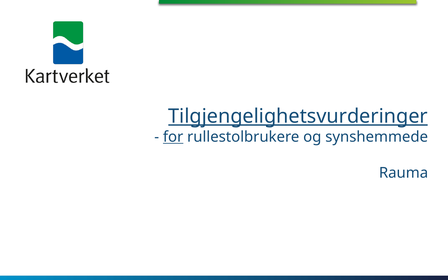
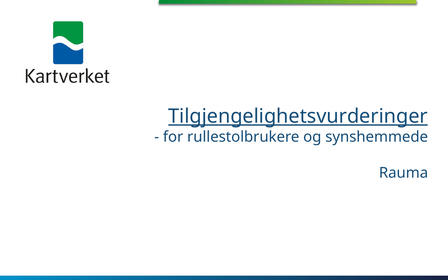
for underline: present -> none (173, 137)
